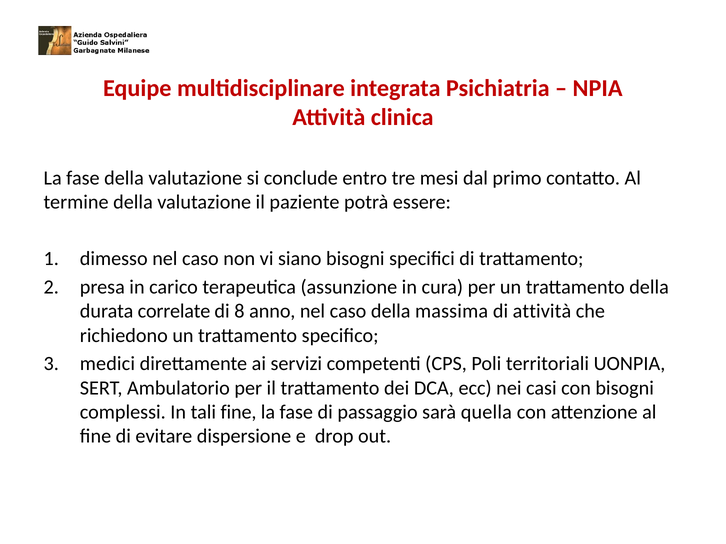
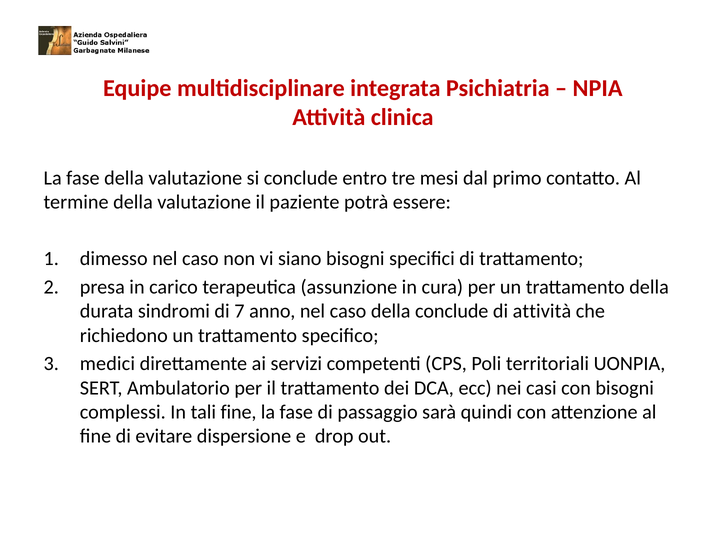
correlate: correlate -> sindromi (174, 311)
8: 8 -> 7 (239, 311)
della massima: massima -> conclude (452, 311)
quella: quella -> quindi (486, 412)
